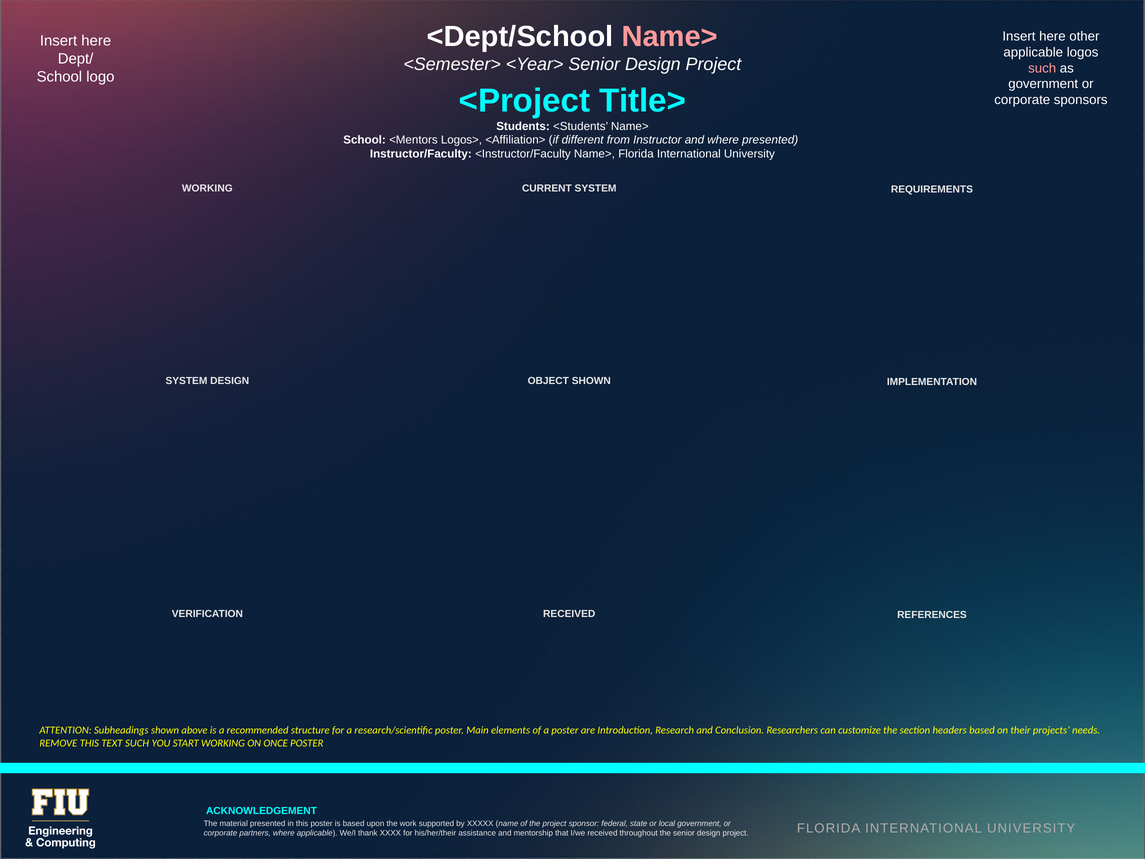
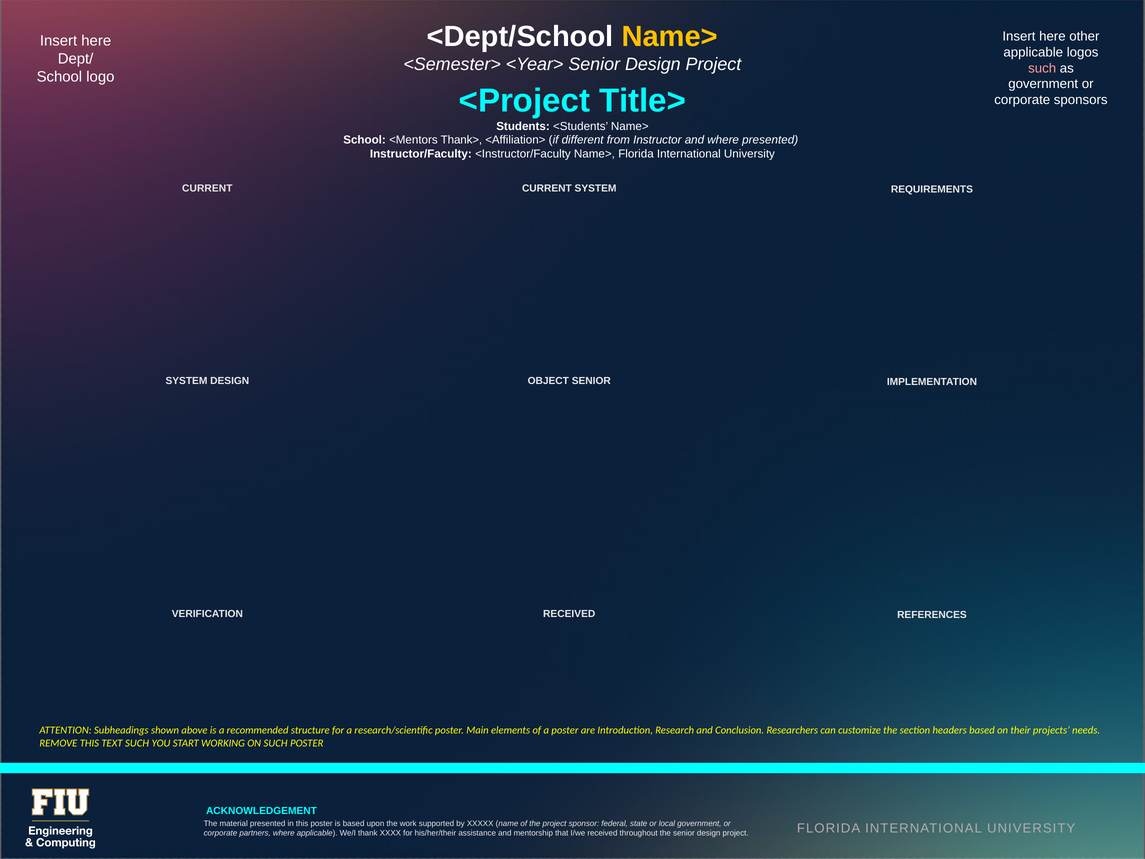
Name> colour: pink -> yellow (670, 37)
Logos>: Logos> -> Thank> (461, 140)
WORKING: WORKING -> CURRENT (207, 188)
OBJECT SHOWN: SHOWN -> SENIOR (591, 381)
ON ONCE: ONCE -> SUCH (276, 743)
